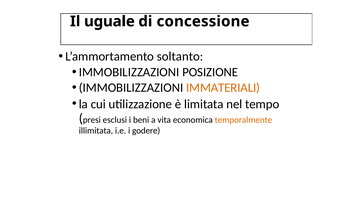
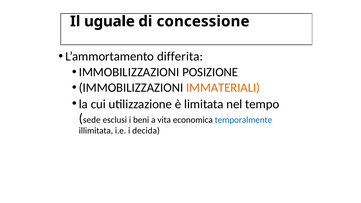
soltanto: soltanto -> differita (180, 56)
presi: presi -> sede (92, 120)
temporalmente colour: orange -> blue (243, 120)
godere: godere -> decida (146, 131)
